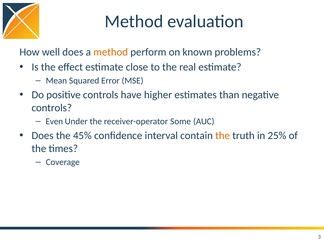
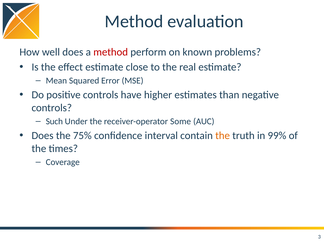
method colour: orange -> red (111, 52)
Even: Even -> Such (54, 121)
45%: 45% -> 75% (82, 136)
25%: 25% -> 99% (277, 136)
